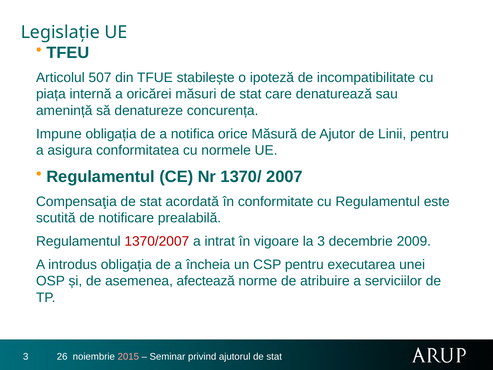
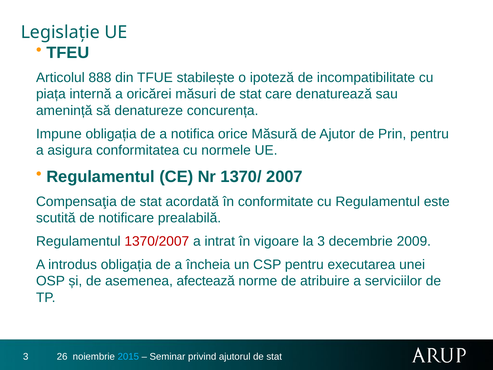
507: 507 -> 888 (100, 78)
Linii: Linii -> Prin (392, 134)
2015 colour: pink -> light blue (128, 357)
